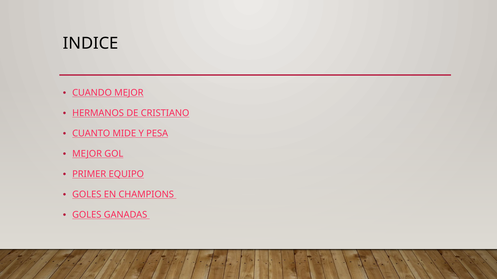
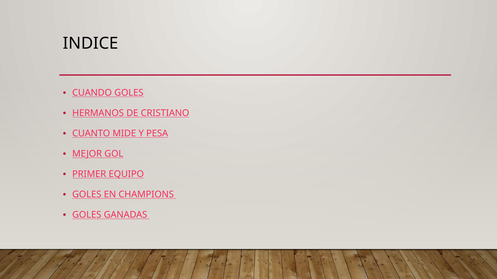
CUANDO MEJOR: MEJOR -> GOLES (129, 93)
